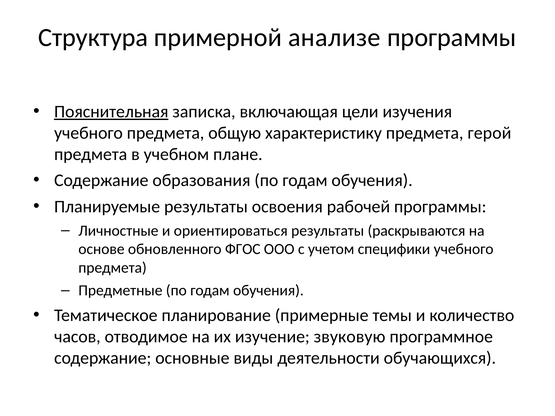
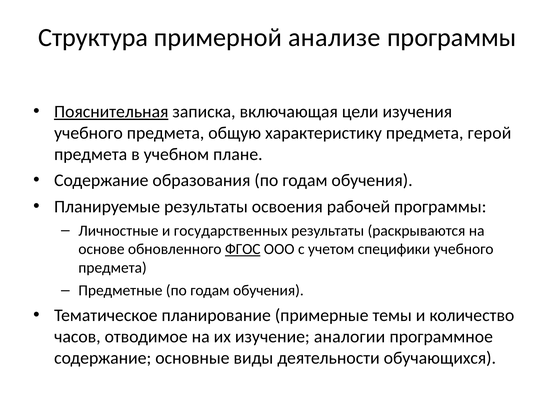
ориентироваться: ориентироваться -> государственных (231, 231)
ФГОС underline: none -> present (243, 249)
звуковую: звуковую -> аналогии (350, 337)
